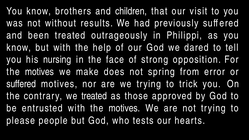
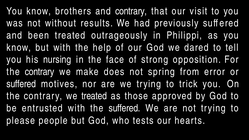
and children: children -> contrary (131, 11)
motives: motives -> contrary (40, 72)
with the motives: motives -> suffered (125, 108)
